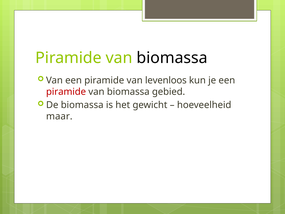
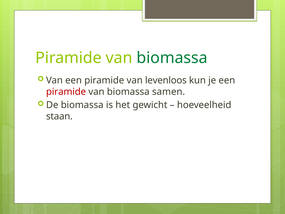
biomassa colour: black -> green (172, 58)
gebied: gebied -> samen (169, 92)
maar: maar -> staan (59, 116)
